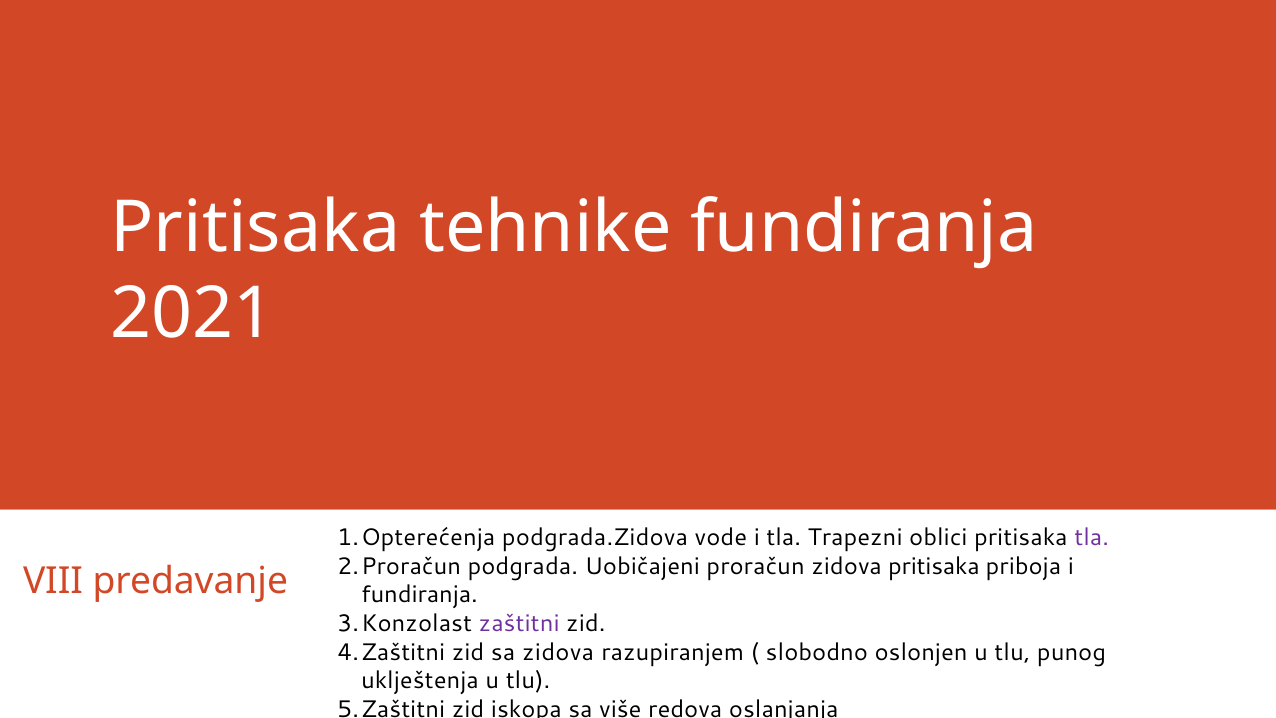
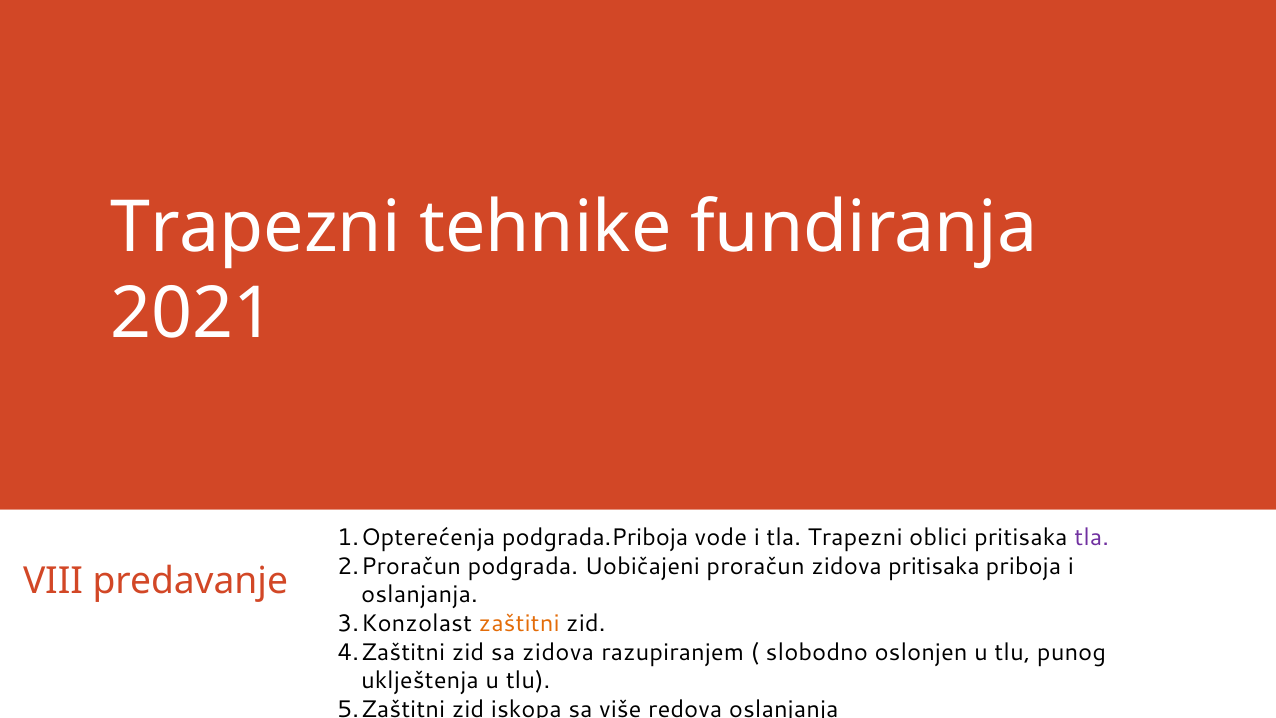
Pritisaka: Pritisaka -> Trapezni (255, 228)
podgrada.Zidova: podgrada.Zidova -> podgrada.Priboja (595, 537)
fundiranja: fundiranja -> oslanjanja (419, 595)
zaštitni colour: purple -> orange (519, 623)
